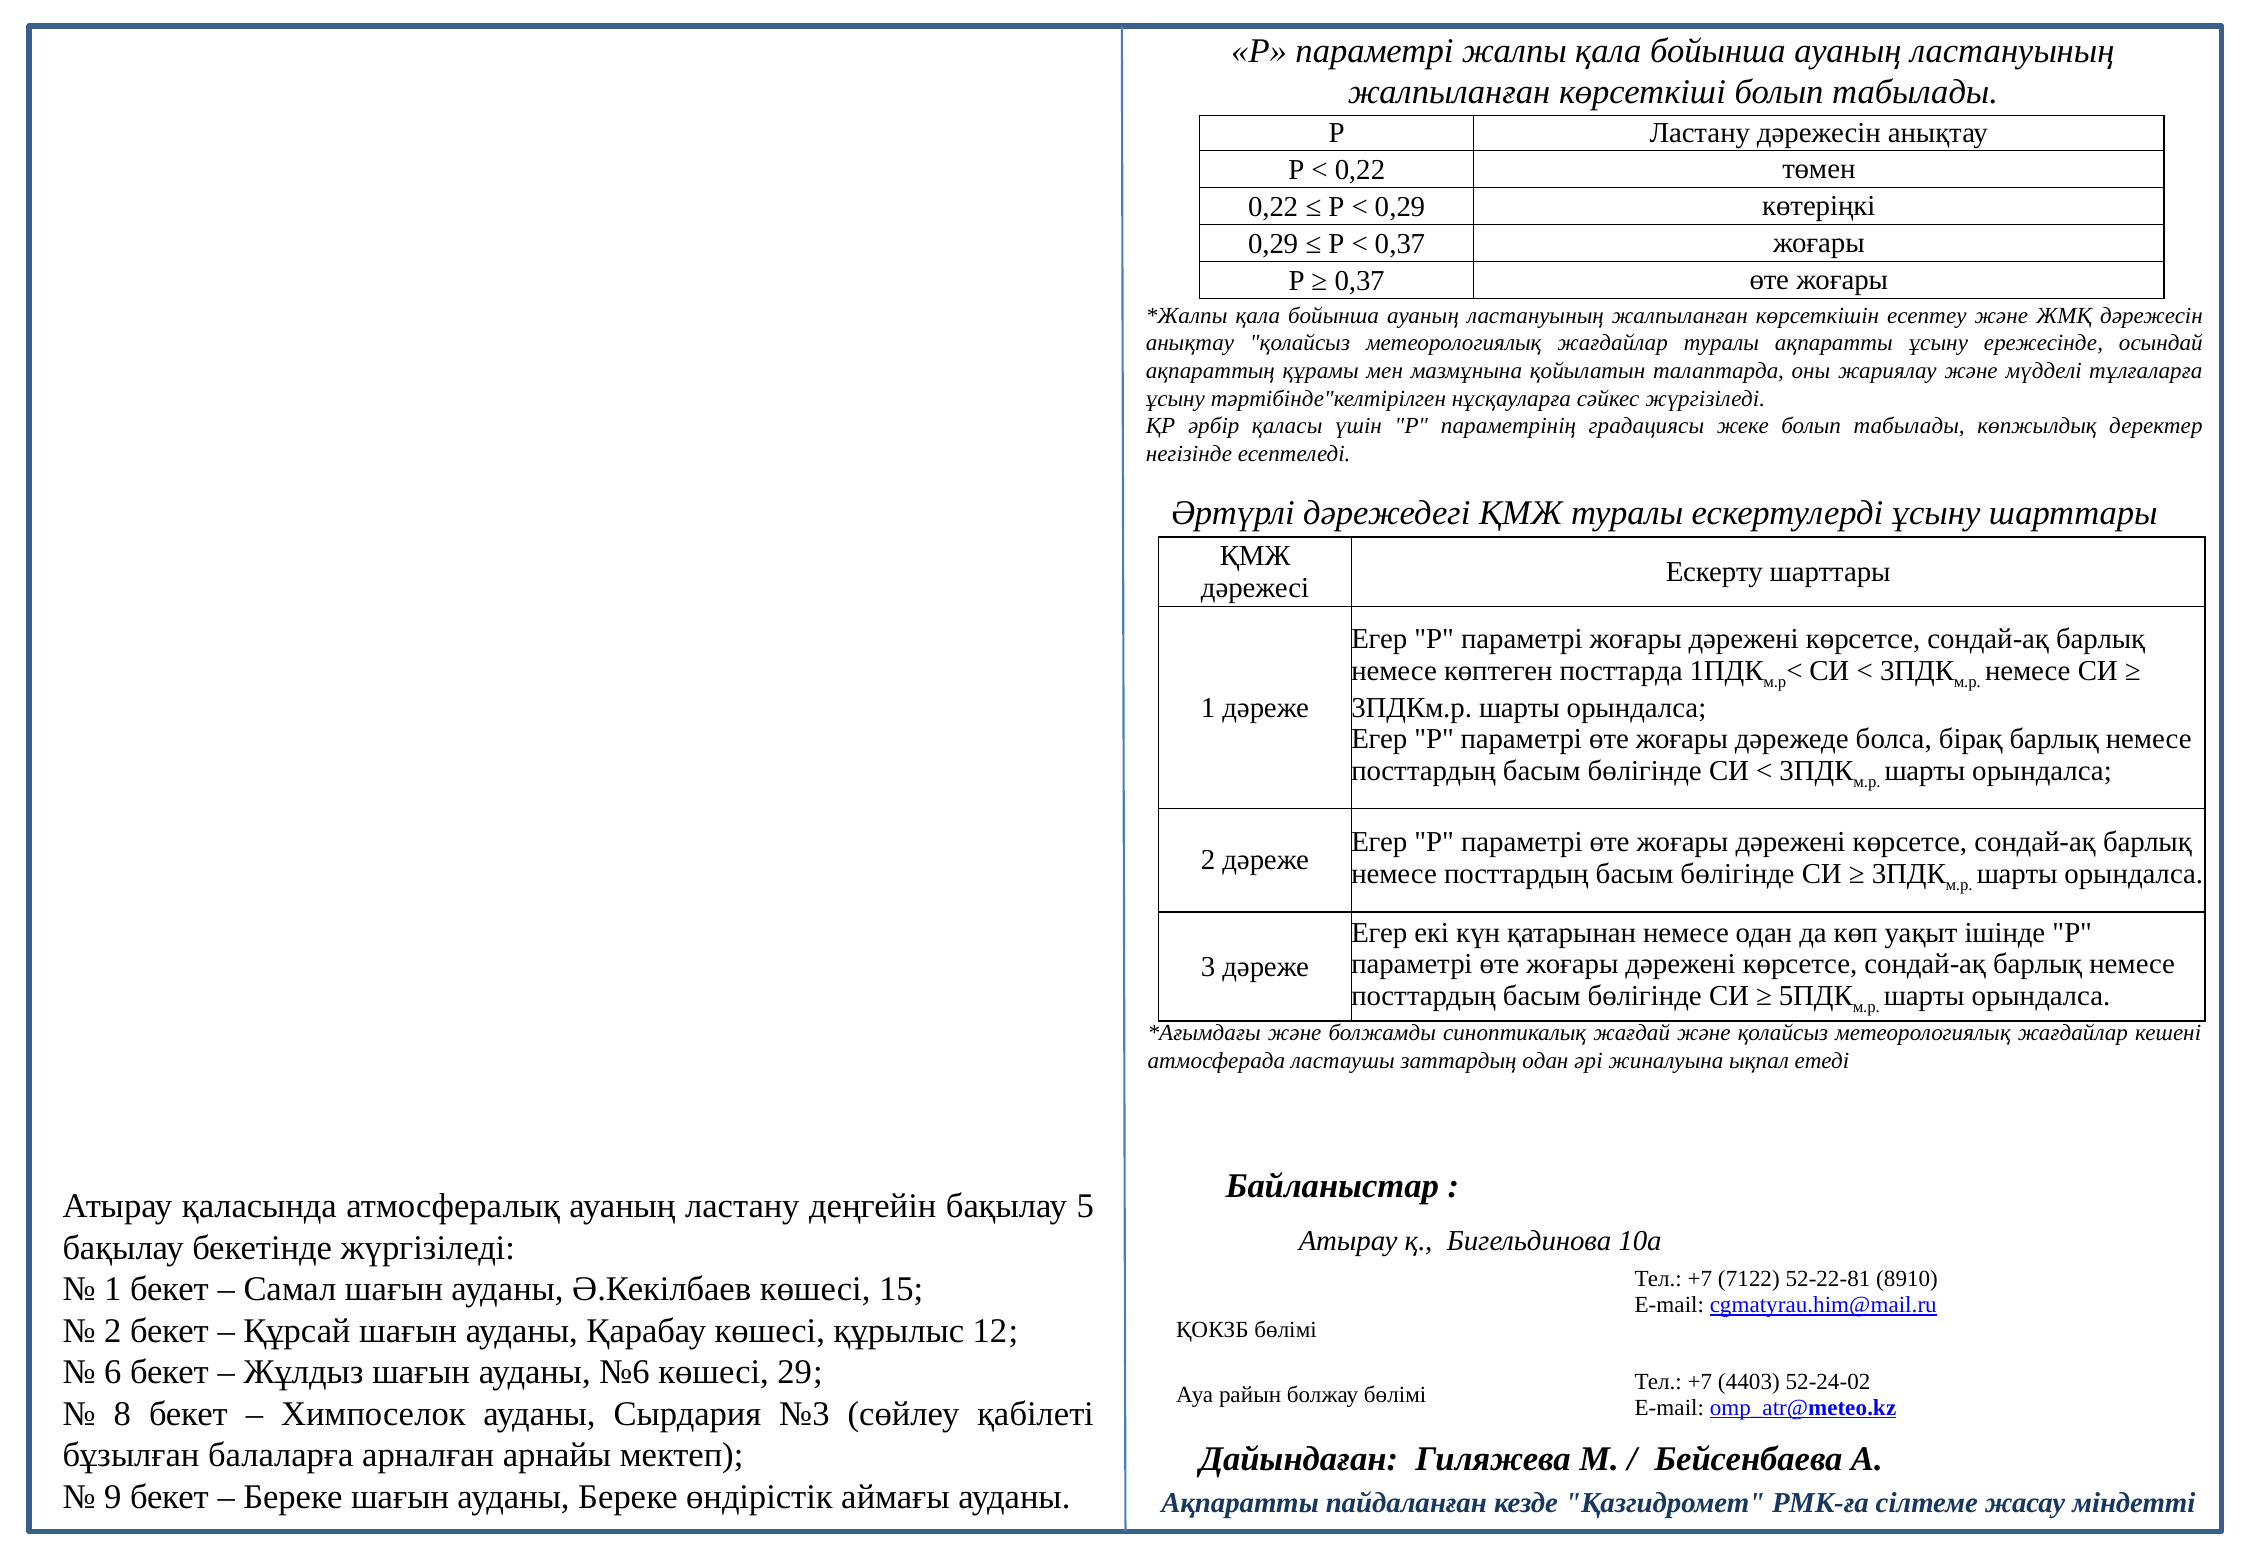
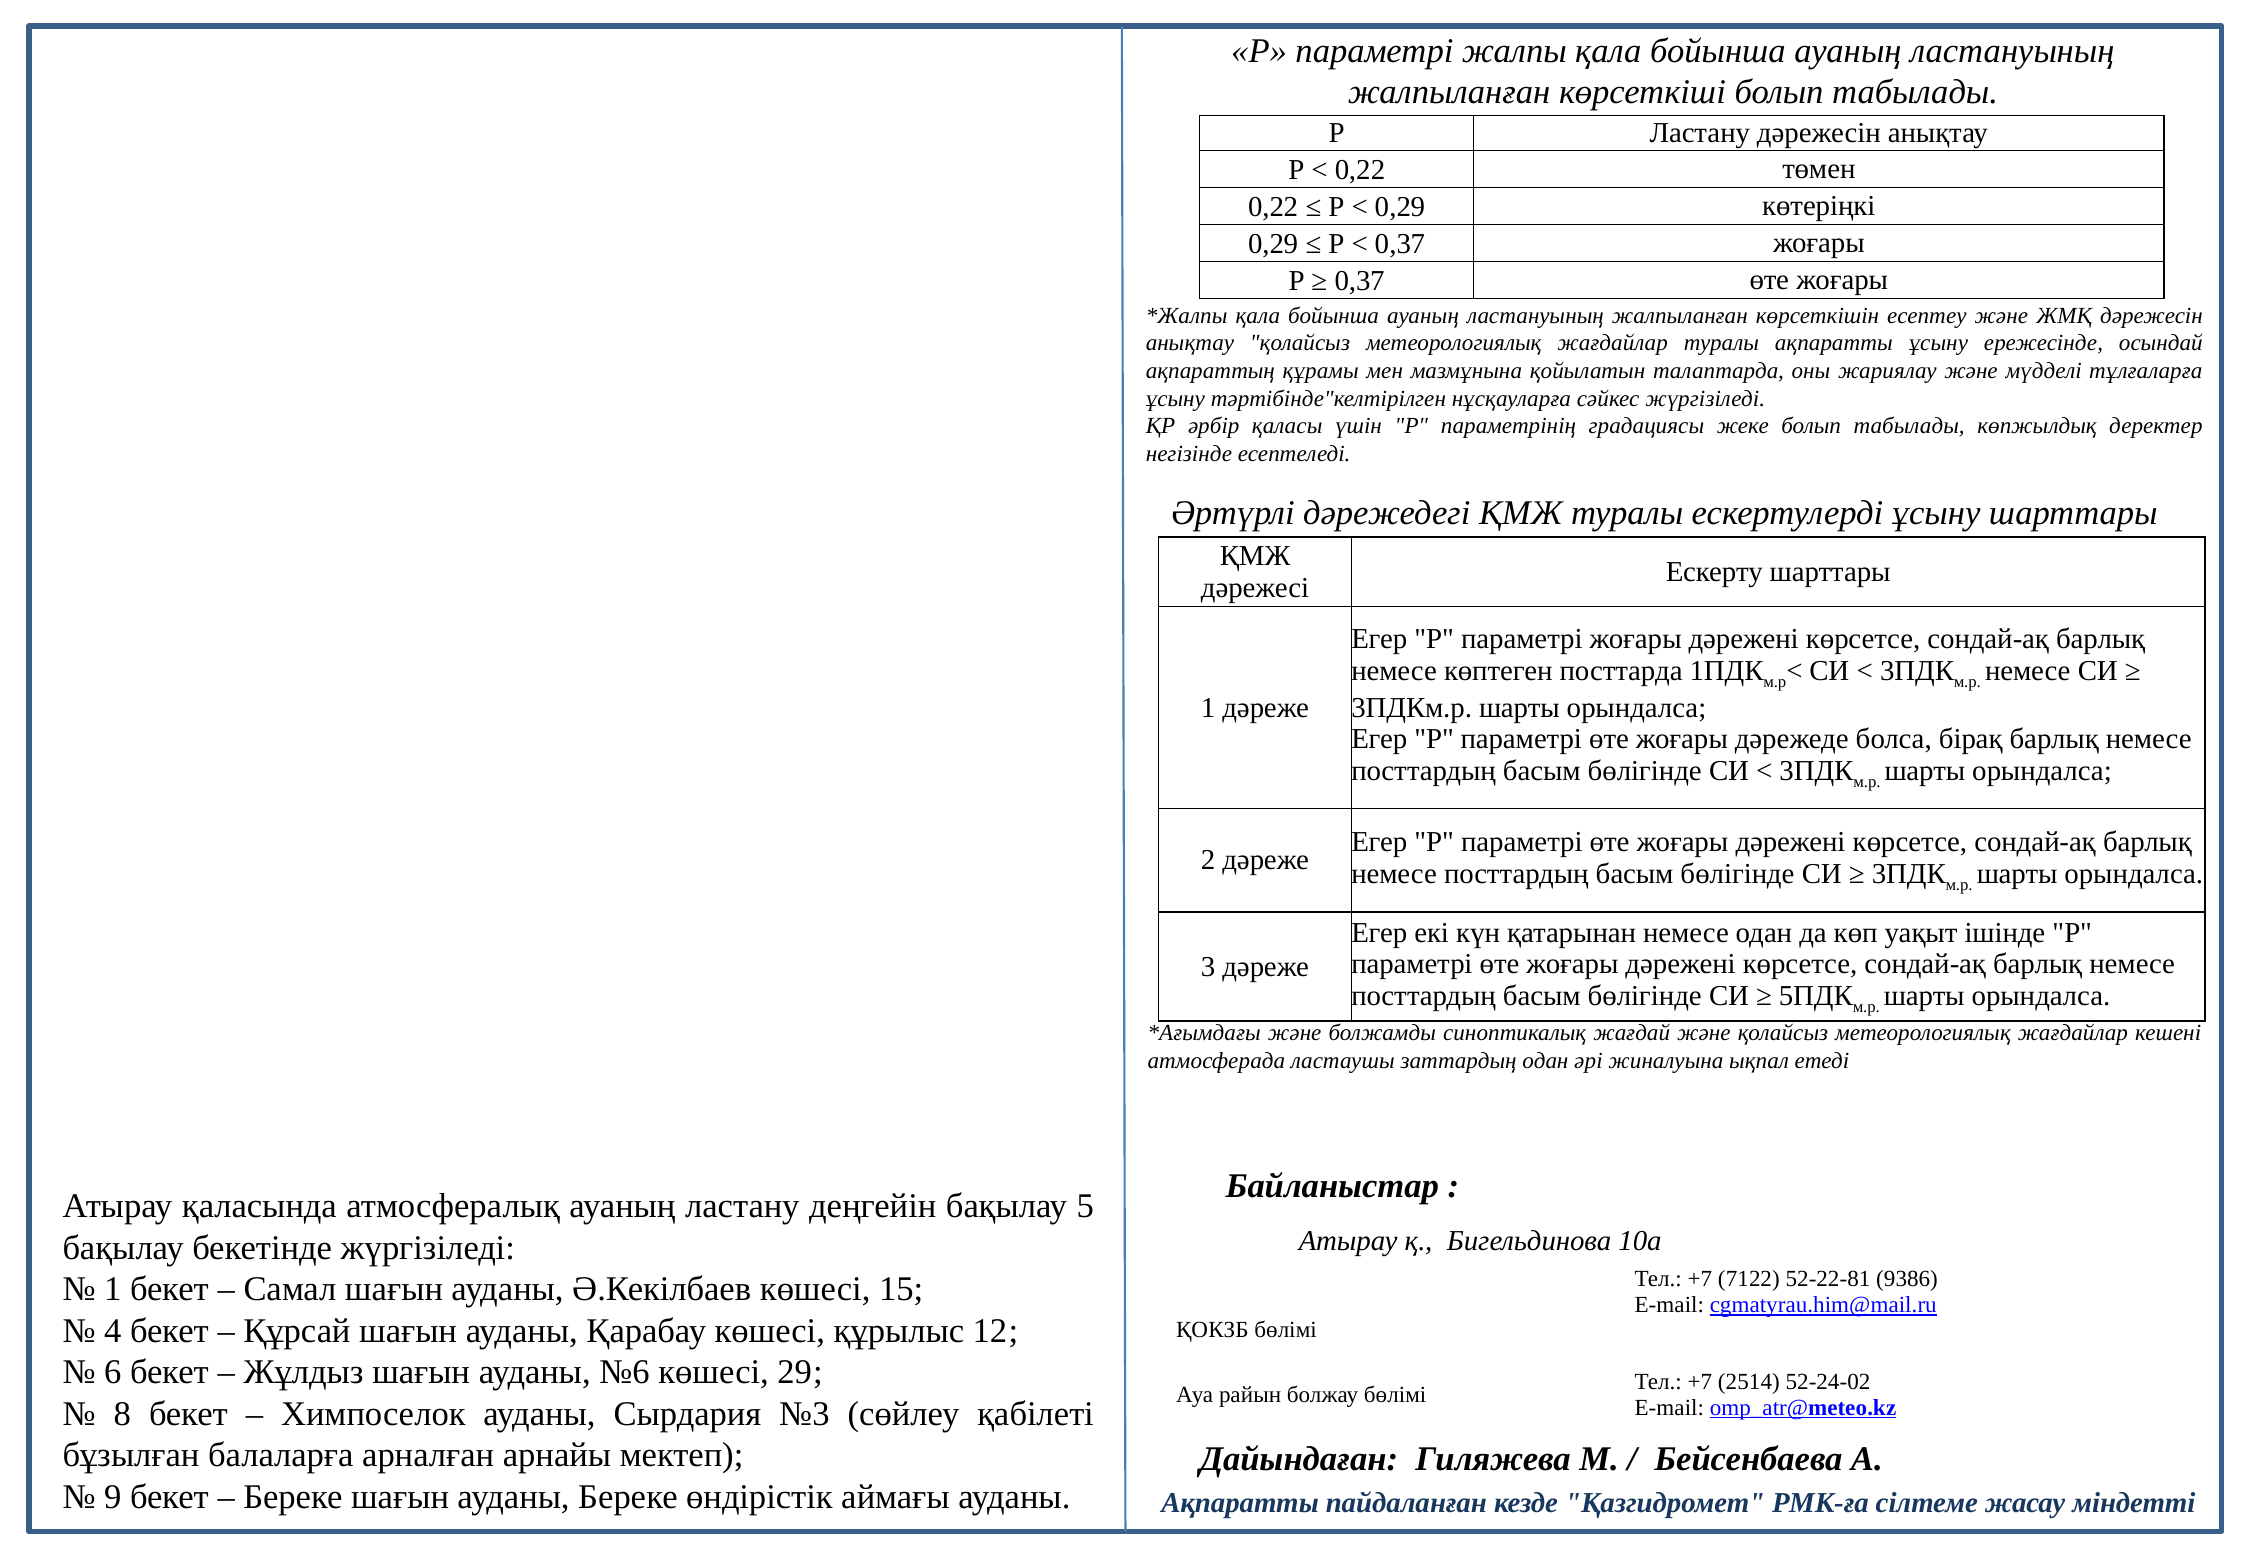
8910: 8910 -> 9386 (1907, 1279)
2: 2 -> 4 (113, 1331)
4403: 4403 -> 2514 (1749, 1382)
